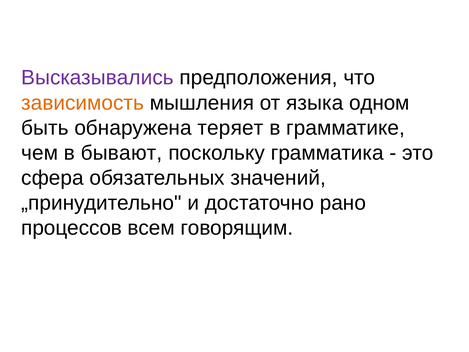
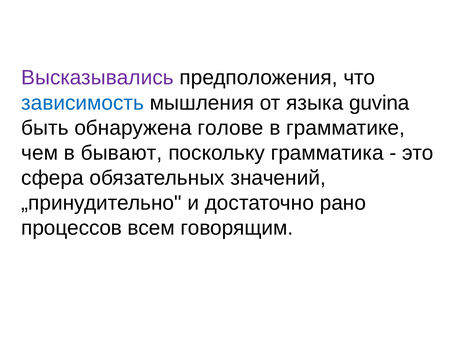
зависимость colour: orange -> blue (83, 103)
одном: одном -> guvina (379, 103)
теряет: теряет -> голове (231, 128)
